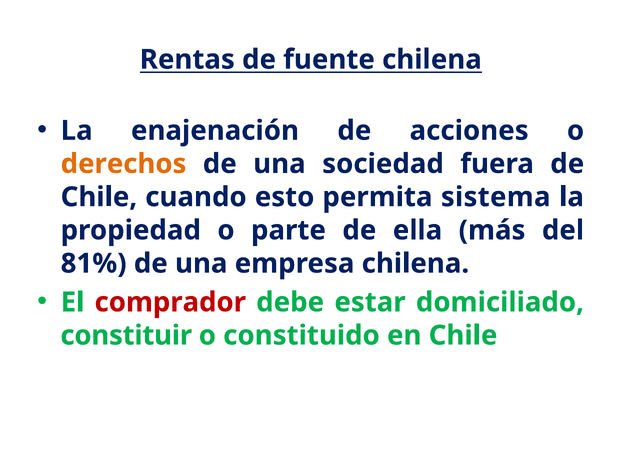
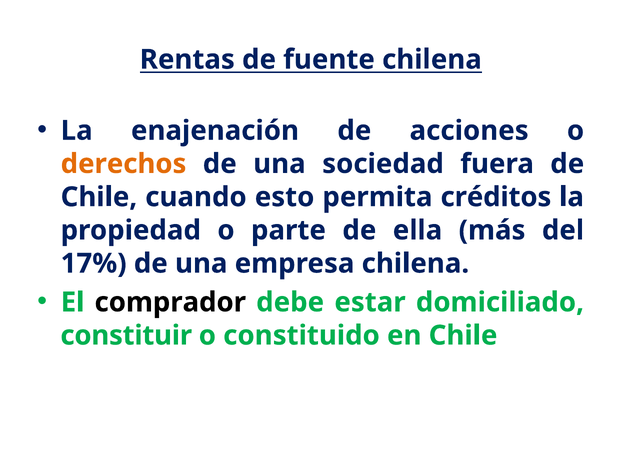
sistema: sistema -> créditos (496, 197)
81%: 81% -> 17% (94, 263)
comprador colour: red -> black (170, 302)
